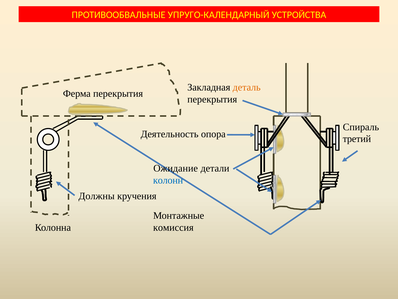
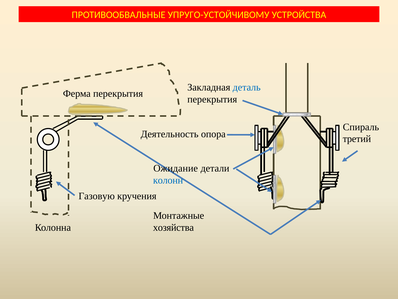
УПРУГО-КАЛЕНДАРНЫЙ: УПРУГО-КАЛЕНДАРНЫЙ -> УПРУГО-УСТОЙЧИВОМУ (219, 15)
деталь colour: orange -> blue (247, 87)
Должны: Должны -> Газовую (97, 196)
комиссия: комиссия -> хозяйства (173, 227)
